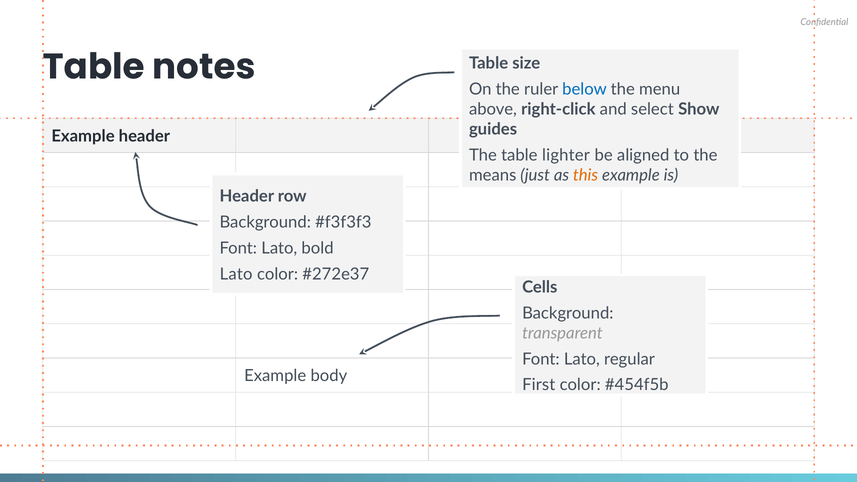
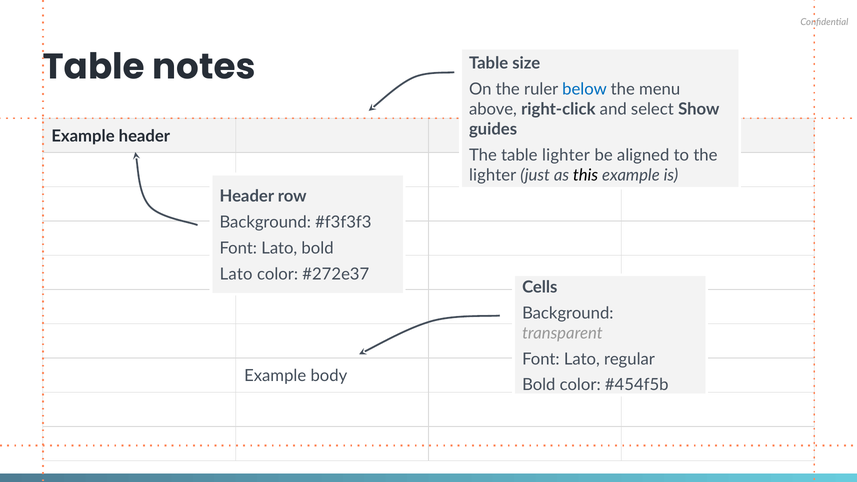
means: means -> lighter (493, 175)
this colour: orange -> black (585, 175)
First: First -> Bold (539, 385)
